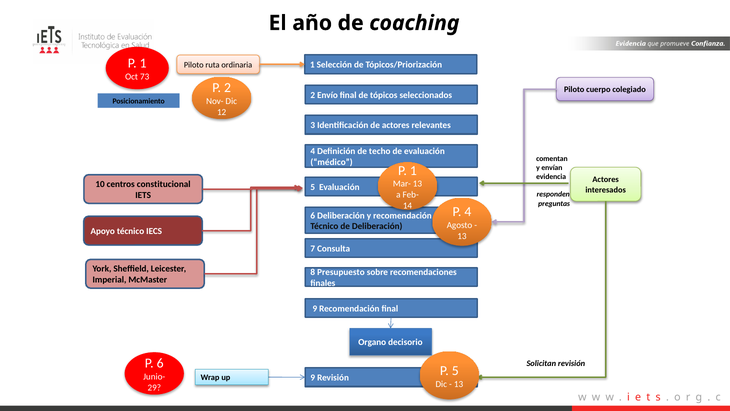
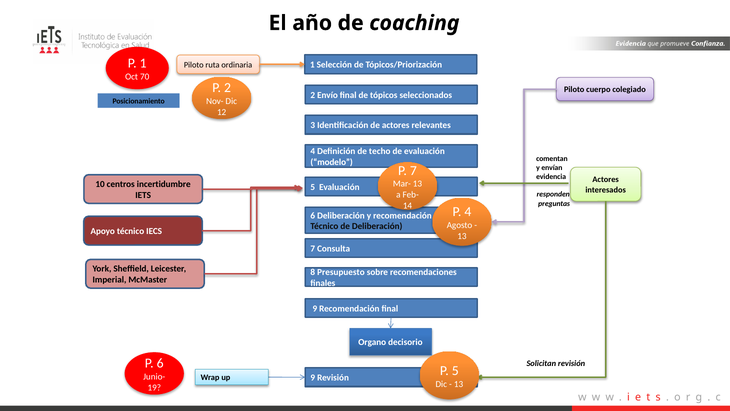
73: 73 -> 70 (145, 77)
médico: médico -> modelo (332, 162)
1: 1 -> 7 (413, 170)
constitucional: constitucional -> incertidumbre (164, 184)
29: 29 -> 19 (154, 387)
